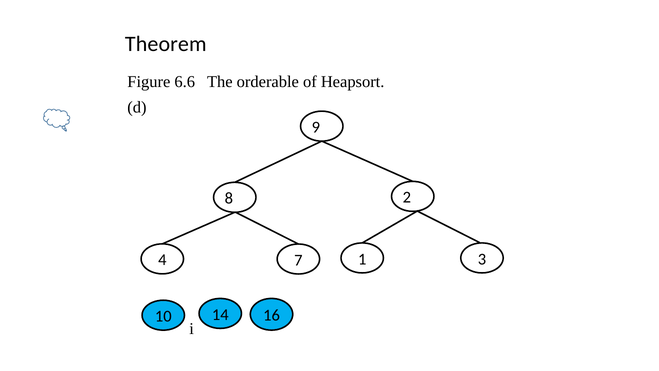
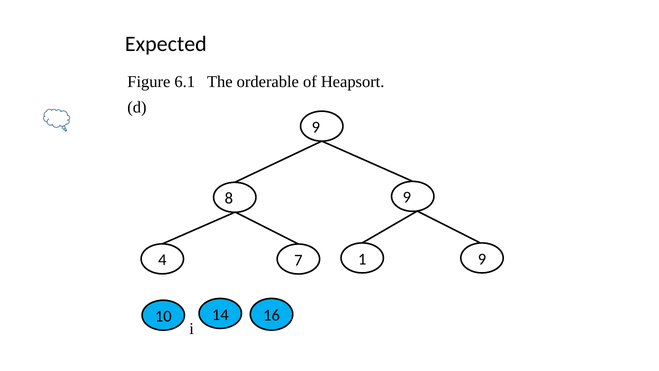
Theorem: Theorem -> Expected (166, 44)
6.6: 6.6 -> 6.1 (185, 82)
8 2: 2 -> 9 (407, 197)
1 3: 3 -> 9 (482, 259)
